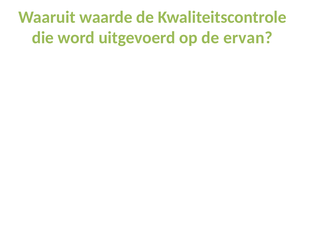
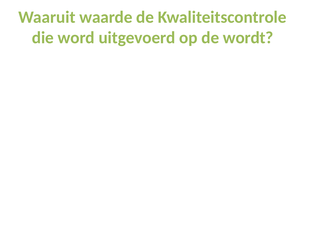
ervan: ervan -> wordt (248, 38)
